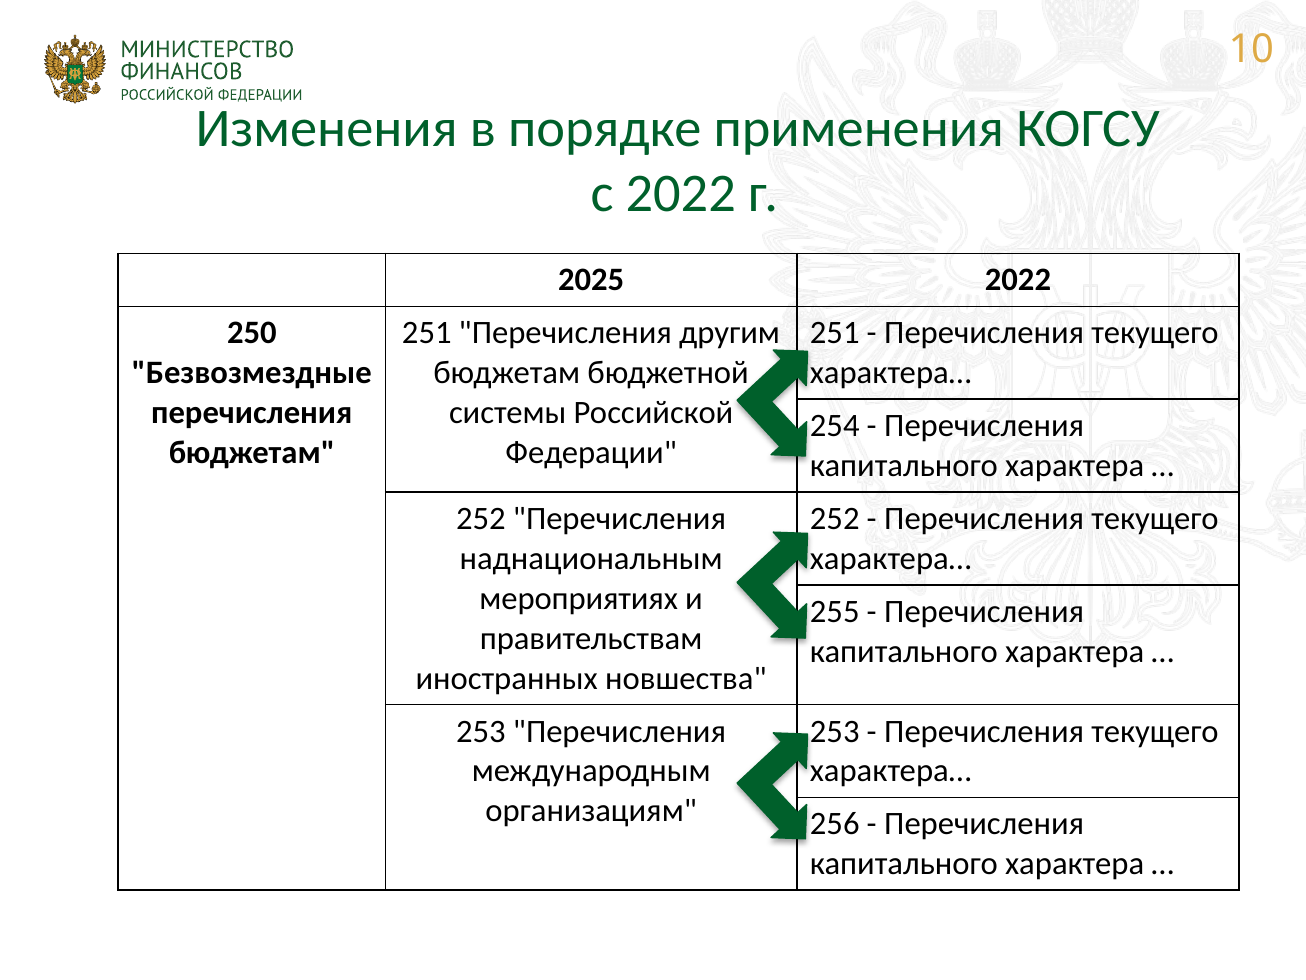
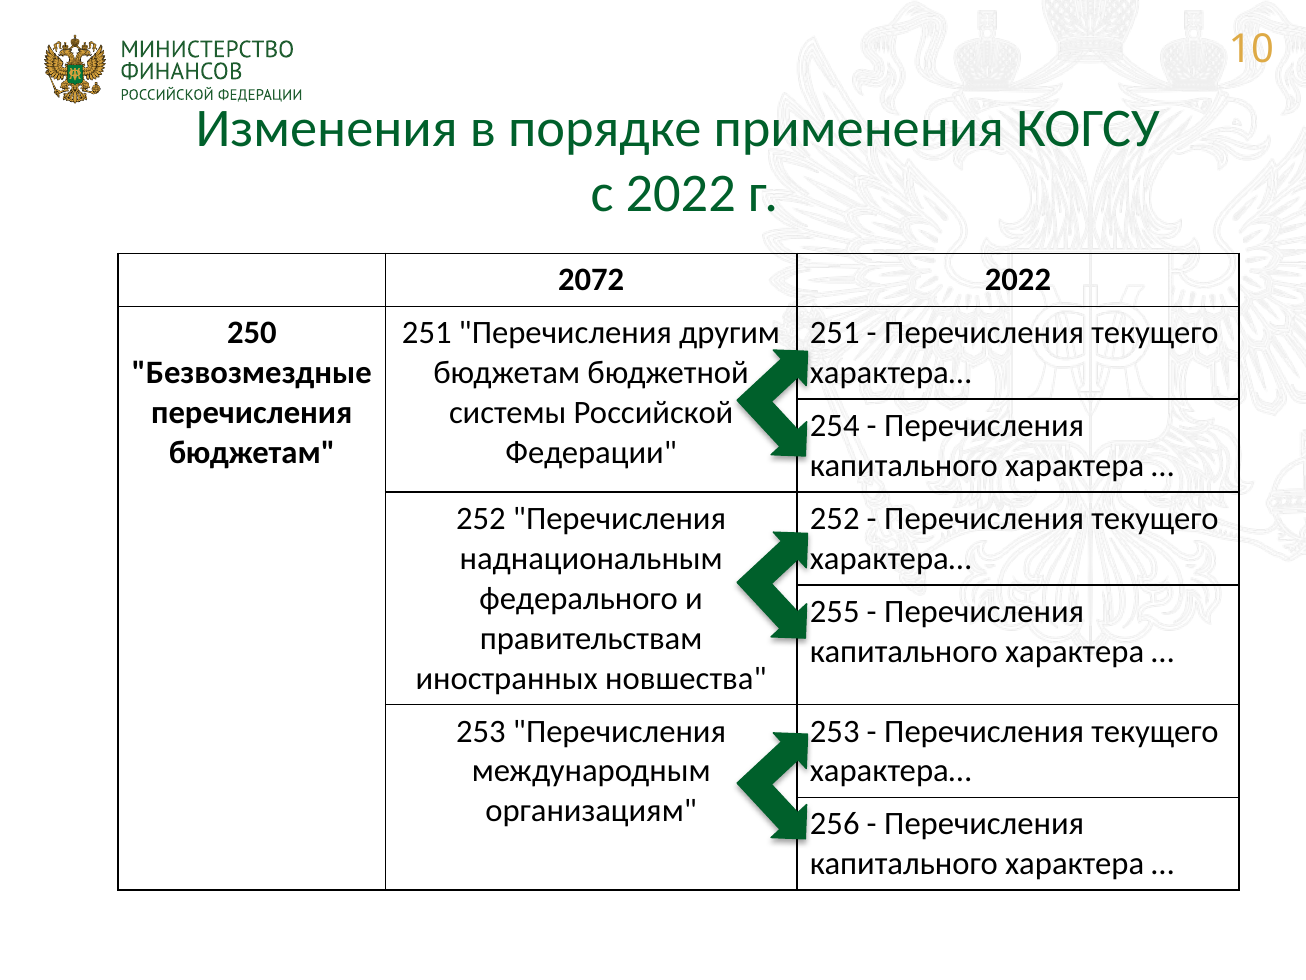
2025: 2025 -> 2072 (591, 280)
мероприятиях: мероприятиях -> федерального (579, 598)
